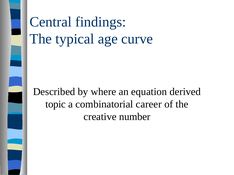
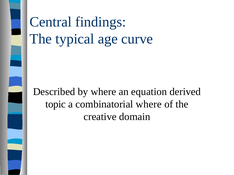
combinatorial career: career -> where (149, 104)
number: number -> domain (135, 117)
